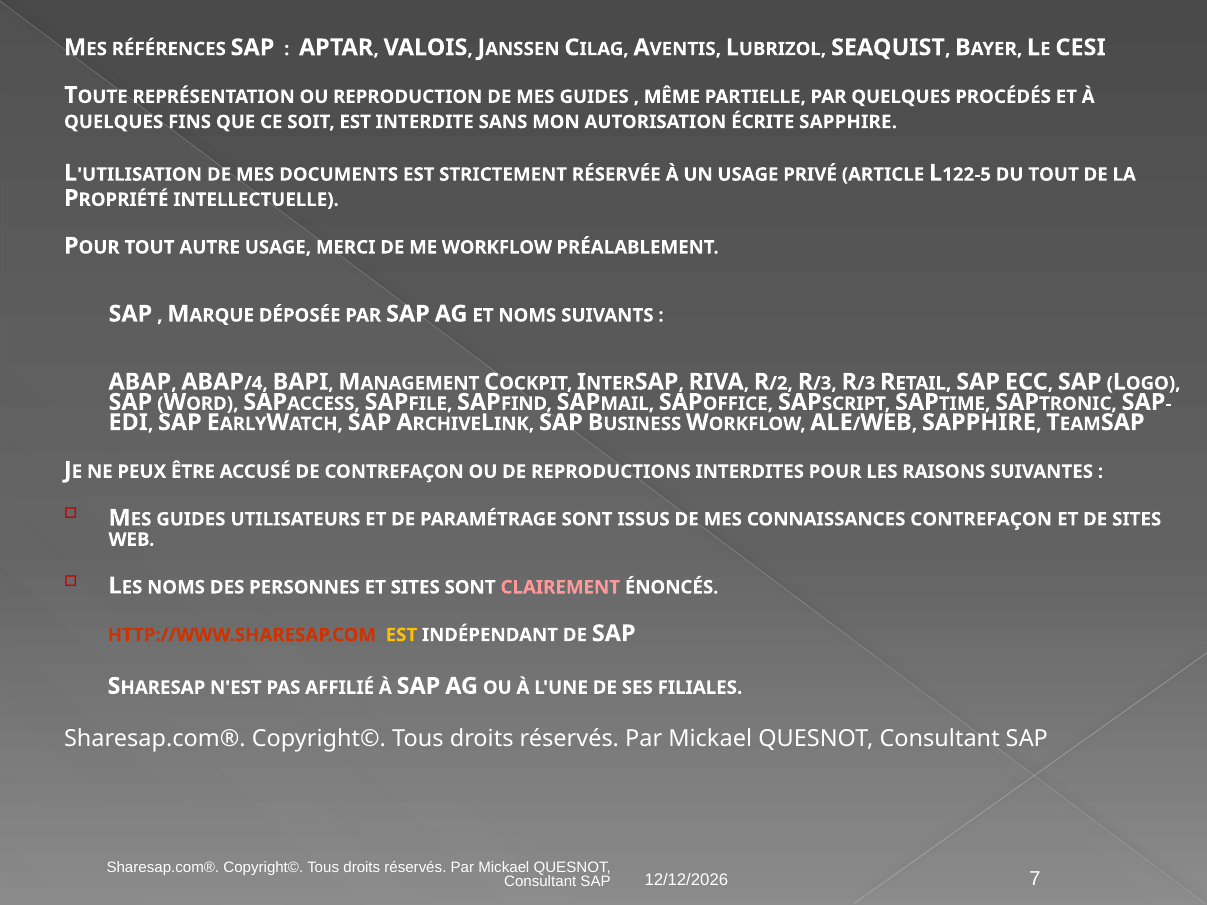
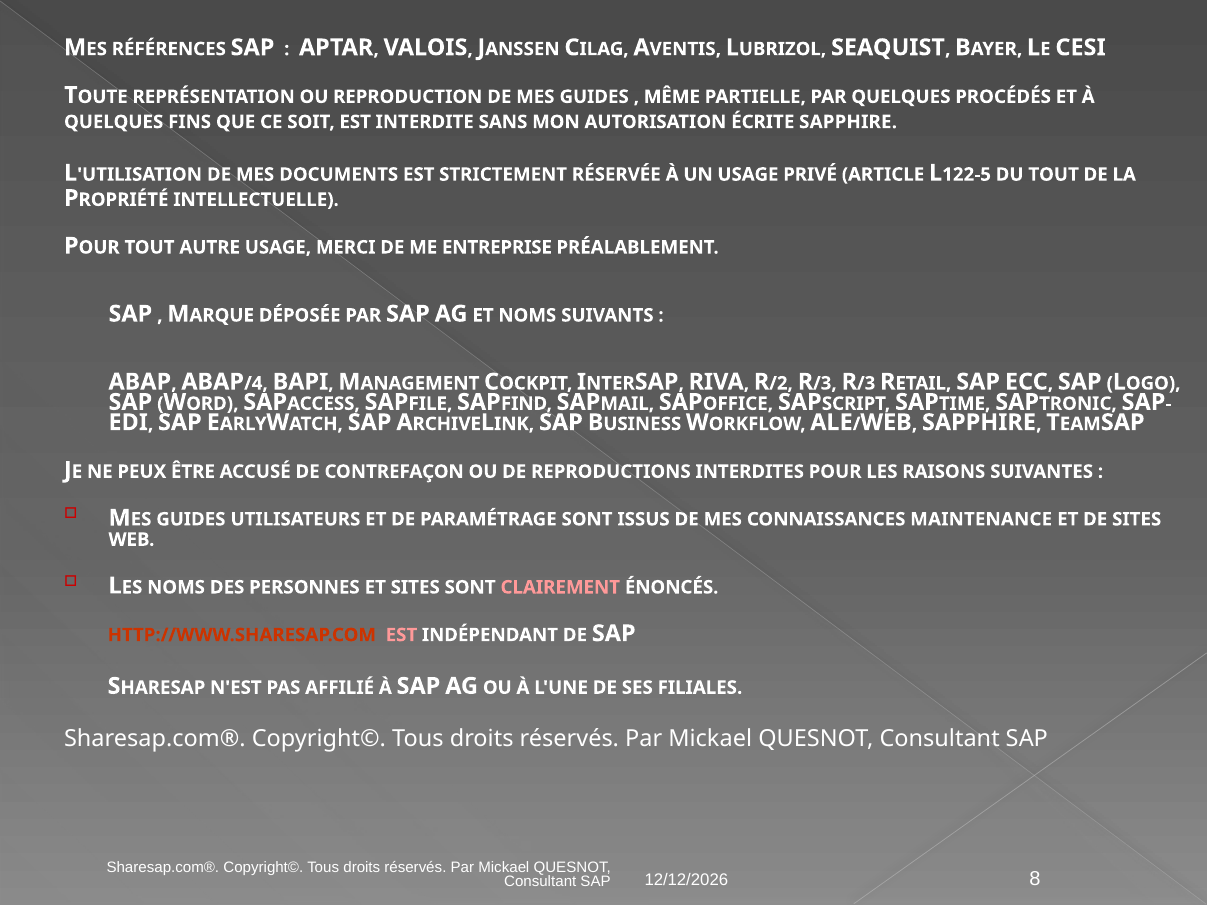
ME WORKFLOW: WORKFLOW -> ENTREPRISE (497, 247)
CONNAISSANCES CONTREFAÇON: CONTREFAÇON -> MAINTENANCE (981, 519)
EST colour: yellow -> pink (401, 635)
7: 7 -> 8 (1035, 879)
